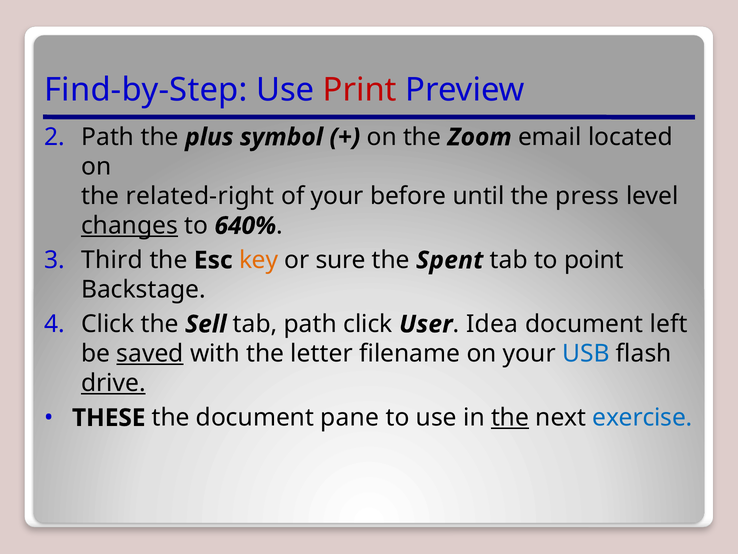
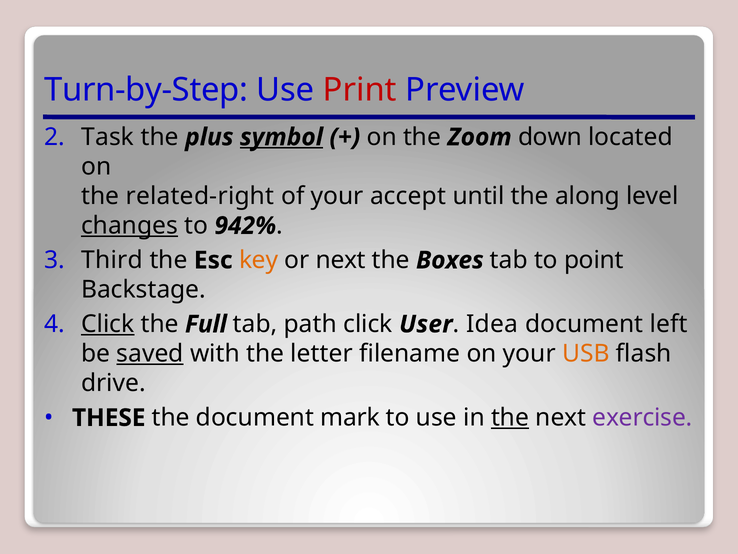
Find-by-Step: Find-by-Step -> Turn-by-Step (146, 90)
Path: Path -> Task (108, 137)
symbol underline: none -> present (282, 137)
email: email -> down (550, 137)
before: before -> accept (408, 196)
press: press -> along (588, 196)
640%: 640% -> 942% (245, 226)
or sure: sure -> next (341, 260)
Spent: Spent -> Boxes (450, 260)
Click underline: none -> present (108, 324)
Sell: Sell -> Full (206, 324)
USB colour: blue -> orange (586, 353)
drive underline: present -> none (113, 383)
pane: pane -> mark (350, 417)
exercise colour: blue -> purple (642, 417)
